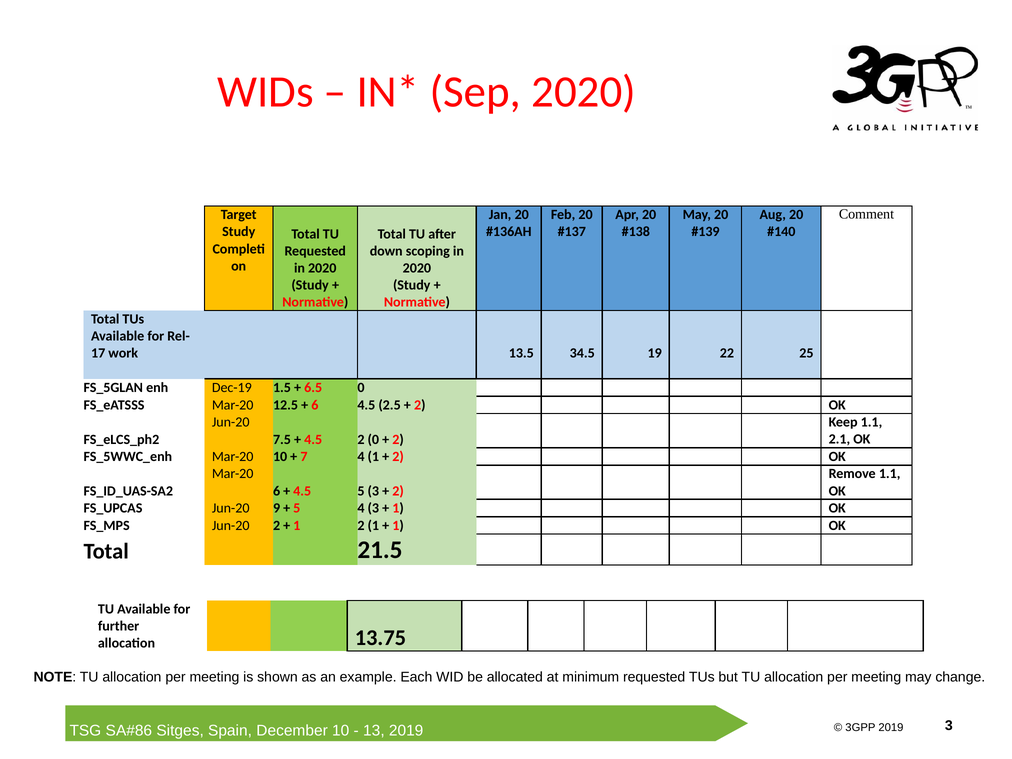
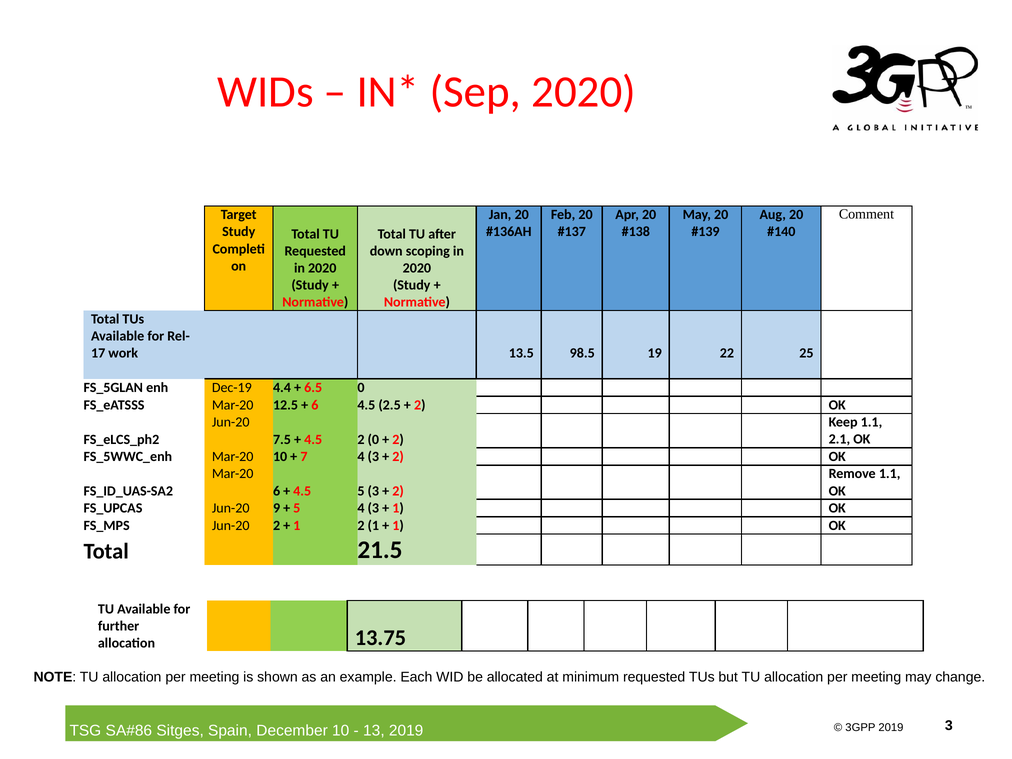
34.5: 34.5 -> 98.5 (582, 353)
1.5: 1.5 -> 4.4 (282, 388)
7 4 1: 1 -> 3 (373, 457)
